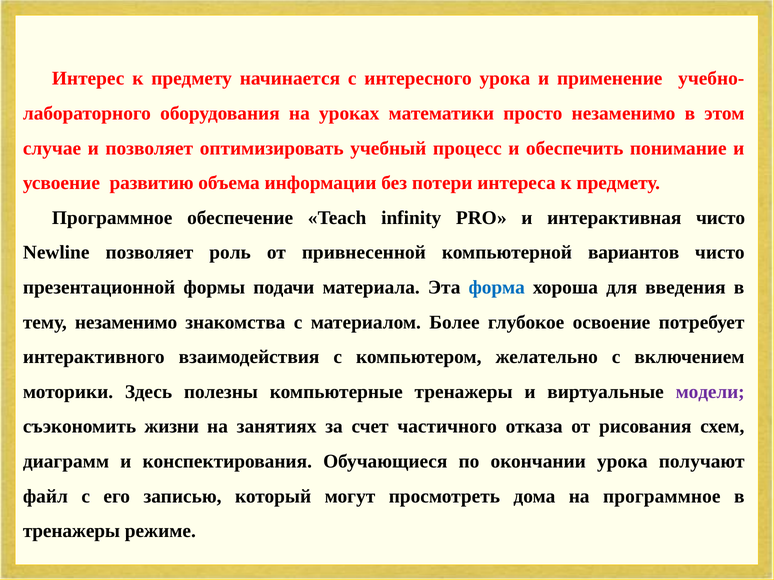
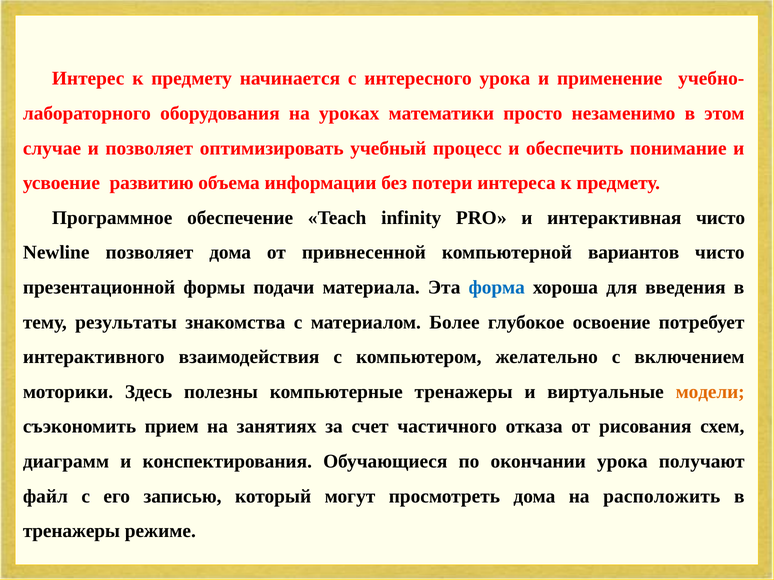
позволяет роль: роль -> дома (230, 253)
тему незаменимо: незаменимо -> результаты (126, 322)
модели colour: purple -> orange (710, 392)
жизни: жизни -> прием (172, 427)
на программное: программное -> расположить (662, 497)
